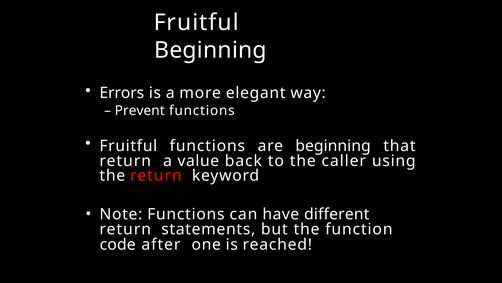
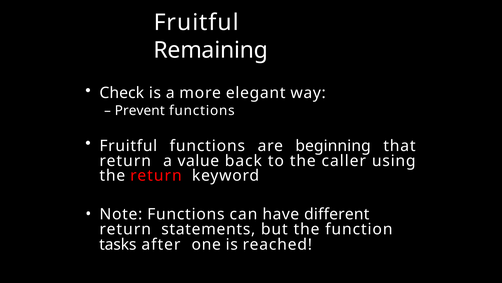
Beginning: Beginning -> Remaining (211, 50)
Errors: Errors -> Check (122, 93)
code: code -> tasks (118, 244)
